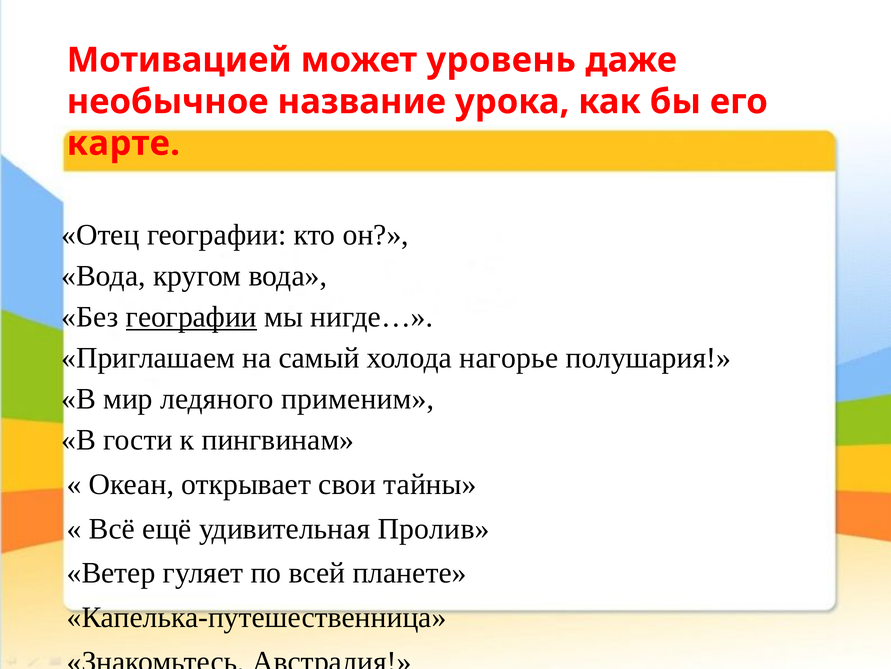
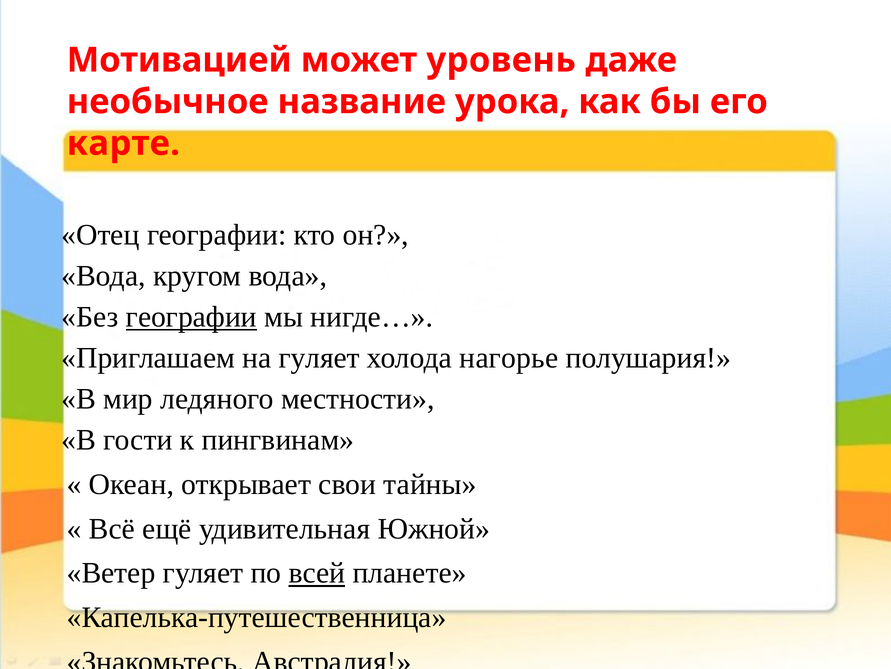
на самый: самый -> гуляет (319, 358)
применим: применим -> местности (358, 399)
Пролив: Пролив -> Южной (434, 528)
всей underline: none -> present (317, 572)
